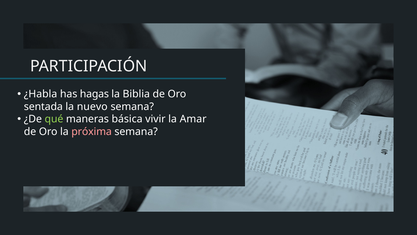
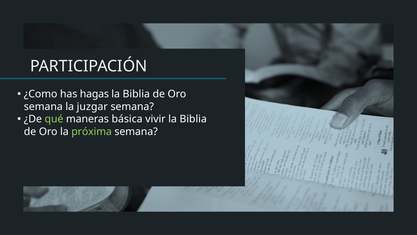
¿Habla: ¿Habla -> ¿Como (41, 94)
sentada: sentada -> semana (43, 106)
nuevo: nuevo -> juzgar (92, 106)
vivir la Amar: Amar -> Biblia (193, 119)
próxima colour: pink -> light green (92, 131)
